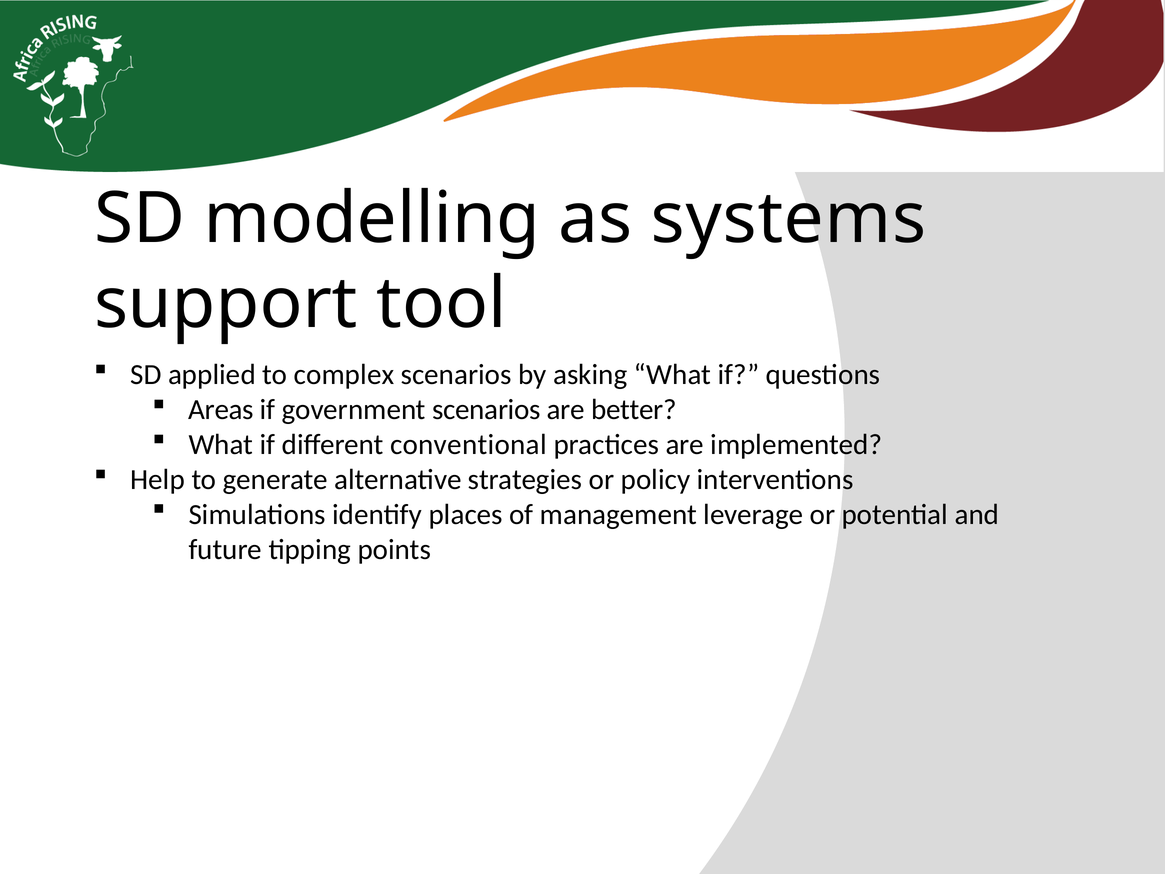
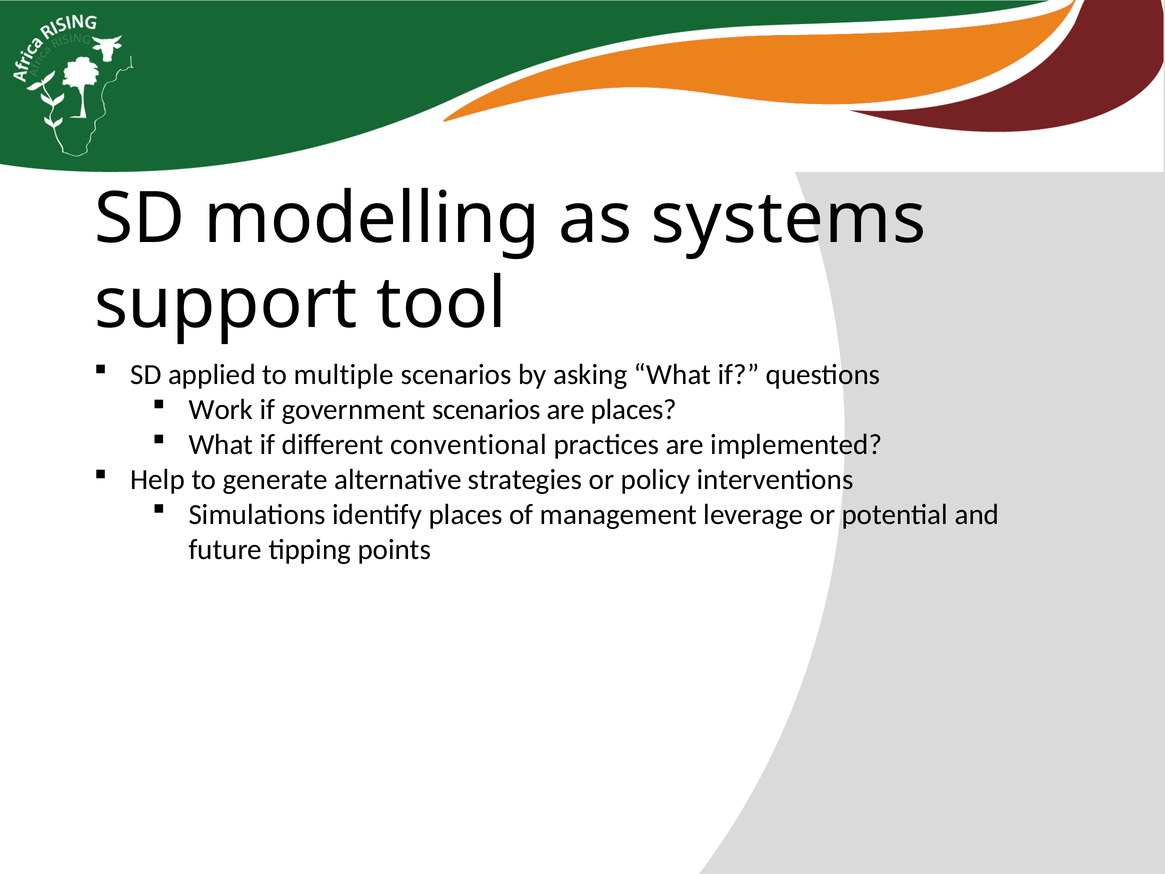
complex: complex -> multiple (344, 375)
Areas: Areas -> Work (221, 410)
are better: better -> places (634, 410)
